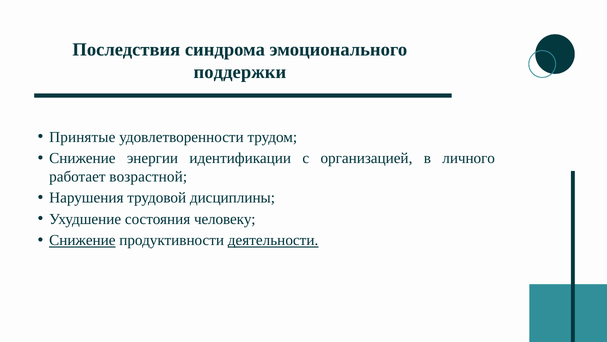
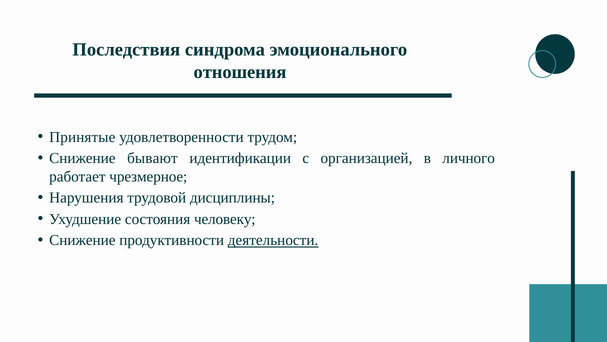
поддержки: поддержки -> отношения (240, 72)
энергии: энергии -> бывают (152, 158)
возрастной: возрастной -> чрезмерное (148, 176)
Снижение underline: present -> none (82, 240)
